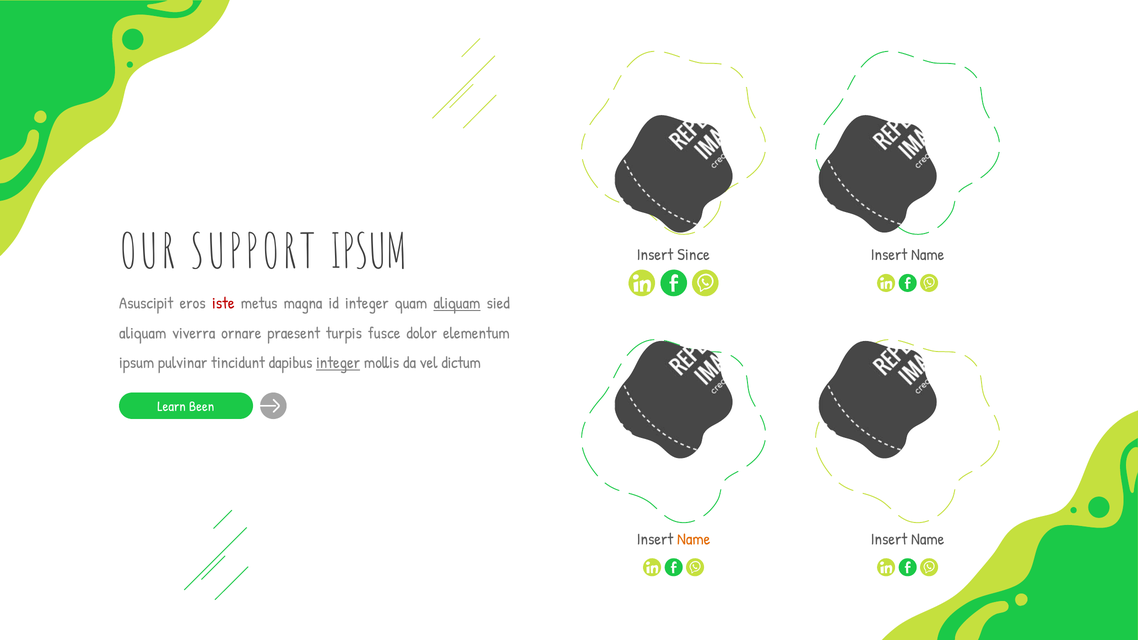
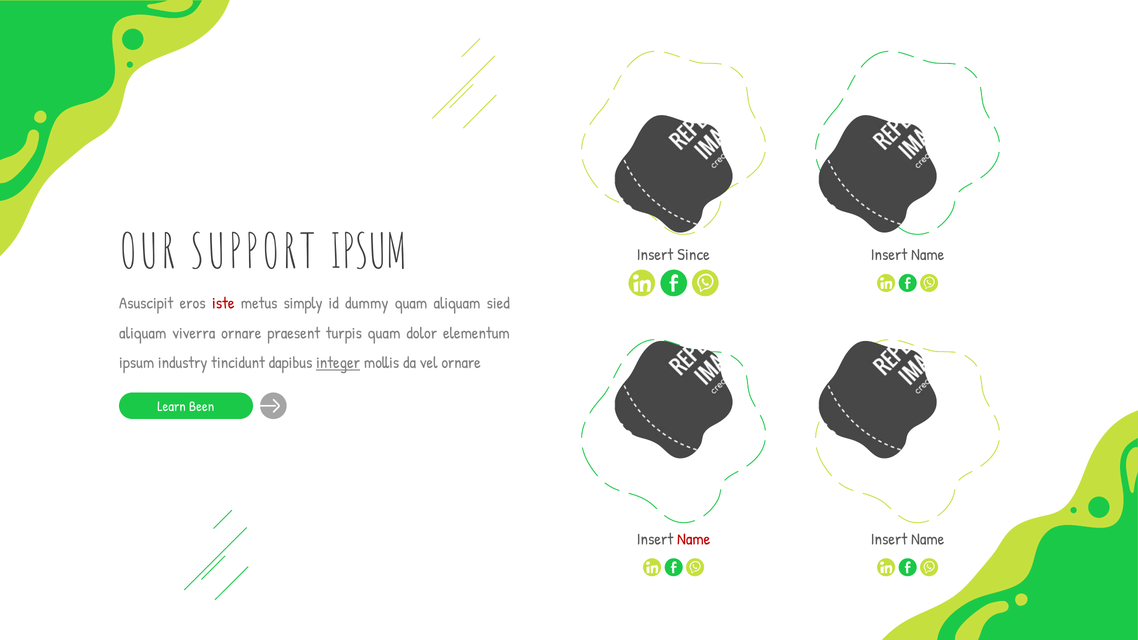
magna: magna -> simply (303, 303)
id integer: integer -> dummy (367, 303)
aliquam underline: present -> none (457, 303)
turpis fusce: fusce -> quam (384, 333)
pulvinar: pulvinar -> industry (183, 363)
vel dictum: dictum -> ornare (461, 363)
Name colour: orange -> red (694, 539)
